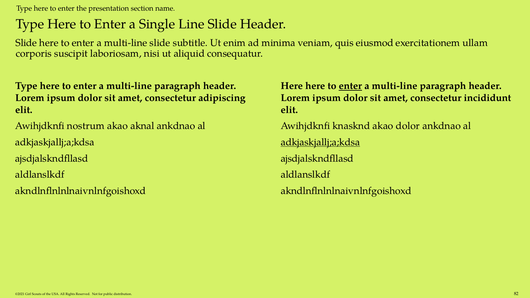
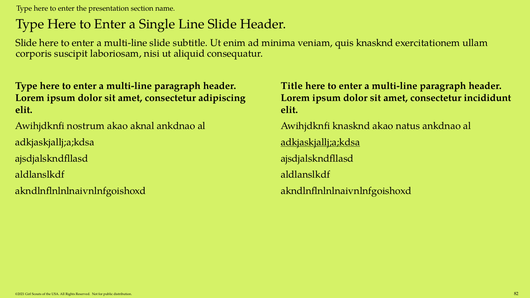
quis eiusmod: eiusmod -> knasknd (375, 43)
Here: Here -> Title (292, 86)
enter underline: present -> none (350, 86)
akao dolor: dolor -> natus (408, 126)
